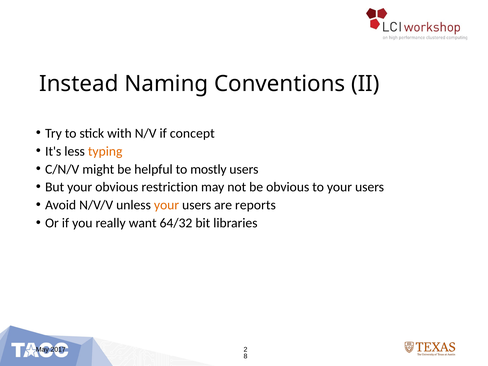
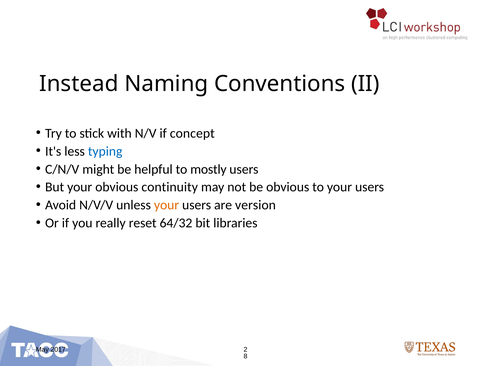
typing colour: orange -> blue (105, 151)
restriction: restriction -> continuity (170, 187)
reports: reports -> version (255, 205)
want: want -> reset (143, 223)
